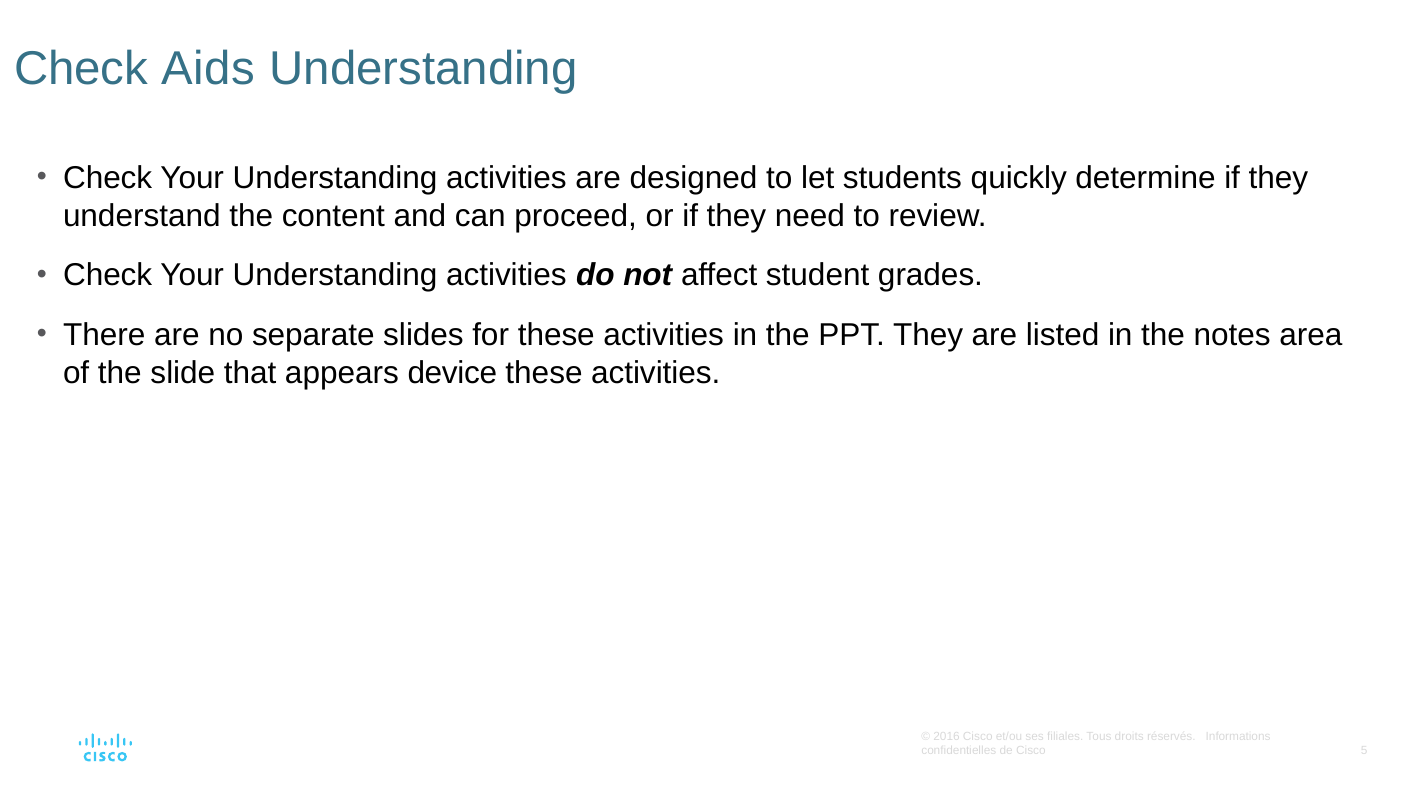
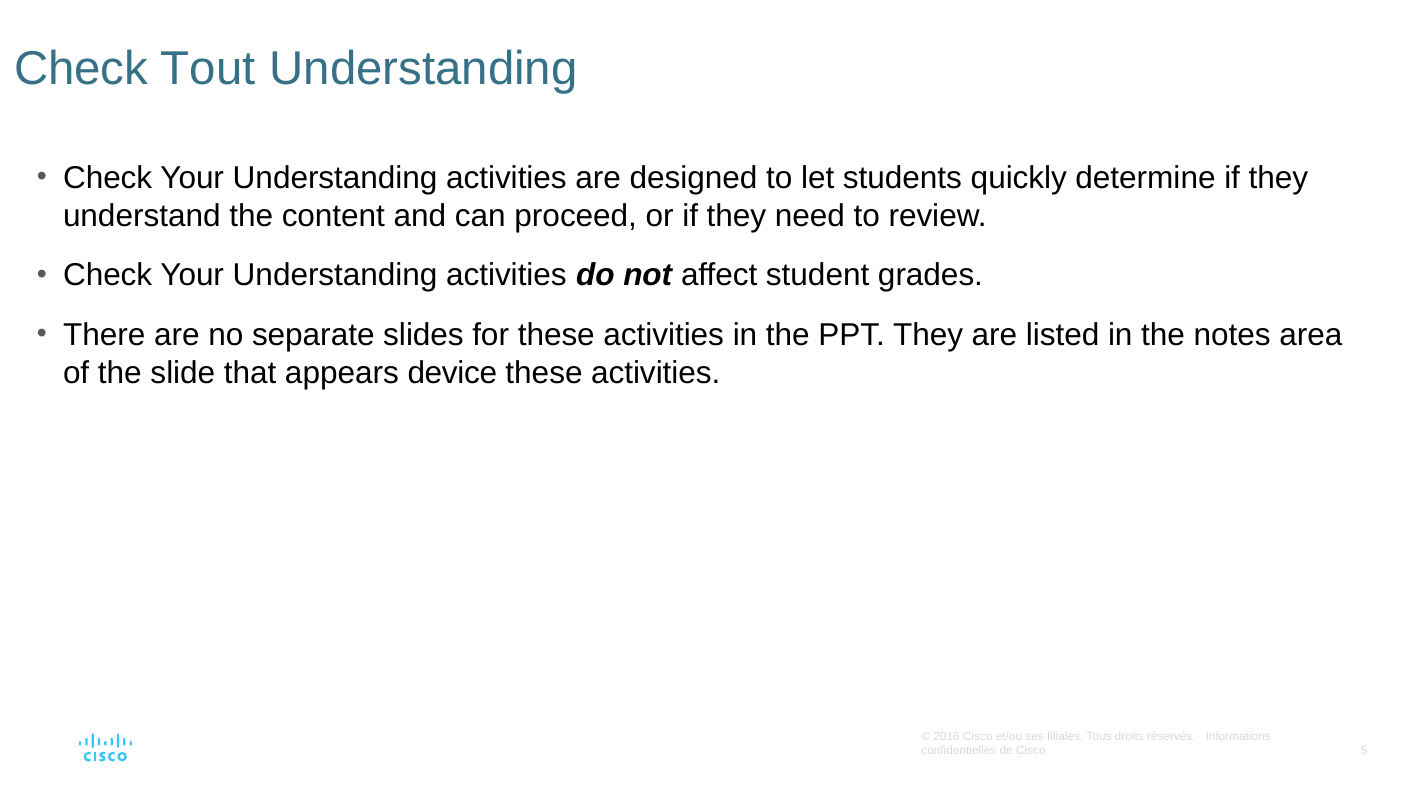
Aids: Aids -> Tout (208, 69)
